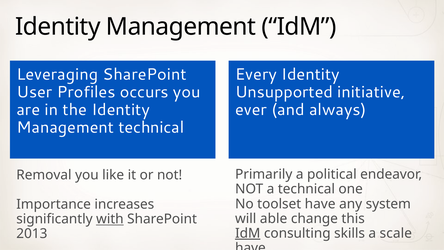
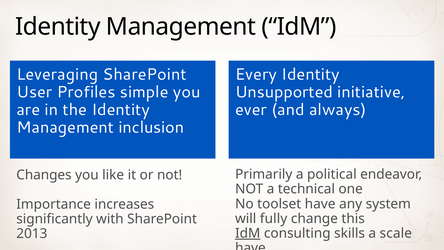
occurs: occurs -> simple (144, 92)
Management technical: technical -> inclusion (151, 127)
Removal: Removal -> Changes (44, 175)
able: able -> fully (274, 218)
with underline: present -> none (110, 219)
